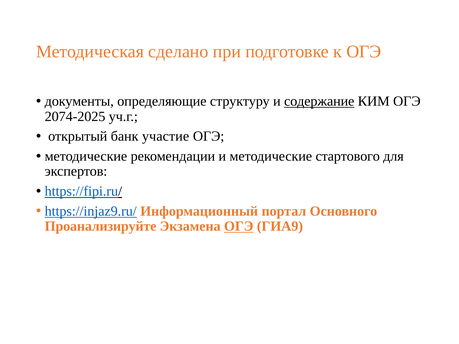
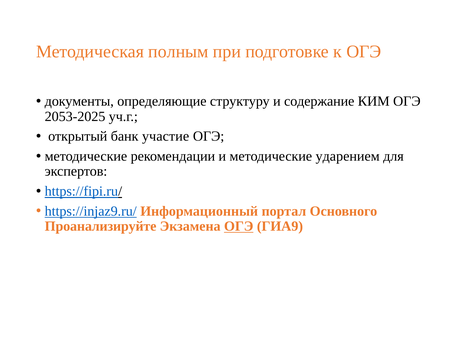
сделано: сделано -> полным (178, 51)
содержание underline: present -> none (319, 101)
2074-2025: 2074-2025 -> 2053-2025 (75, 117)
стартового: стартового -> ударением (348, 156)
